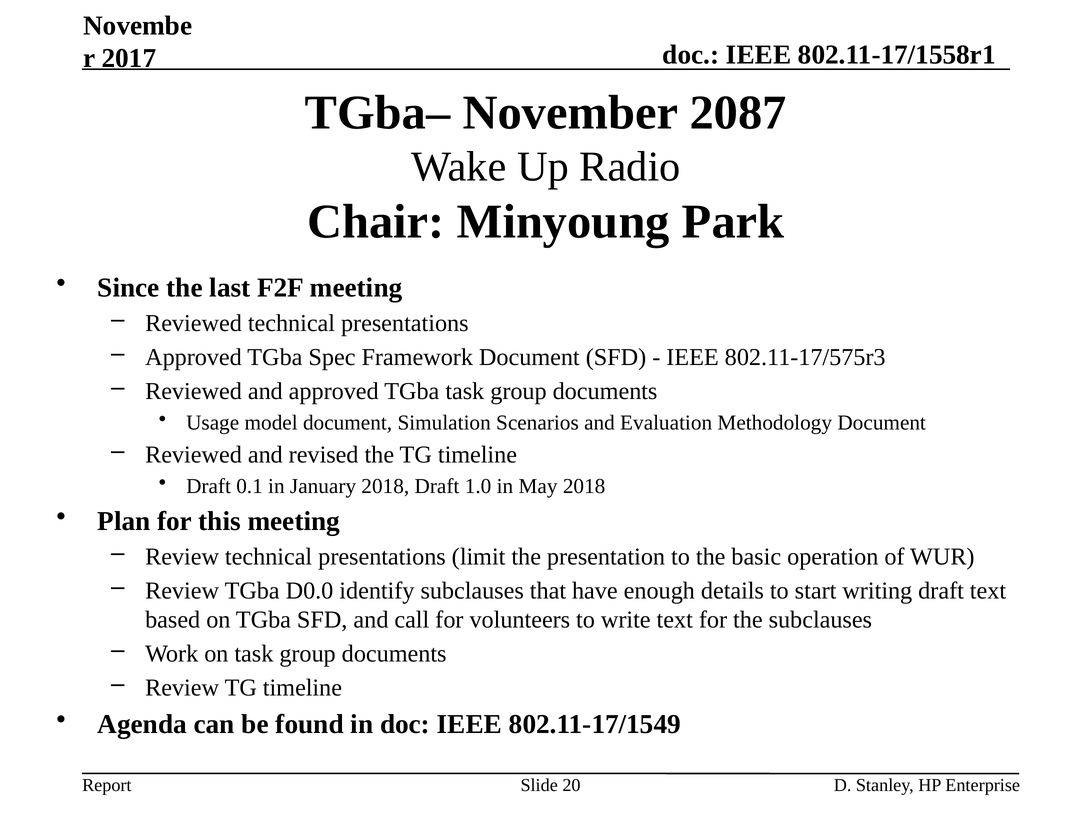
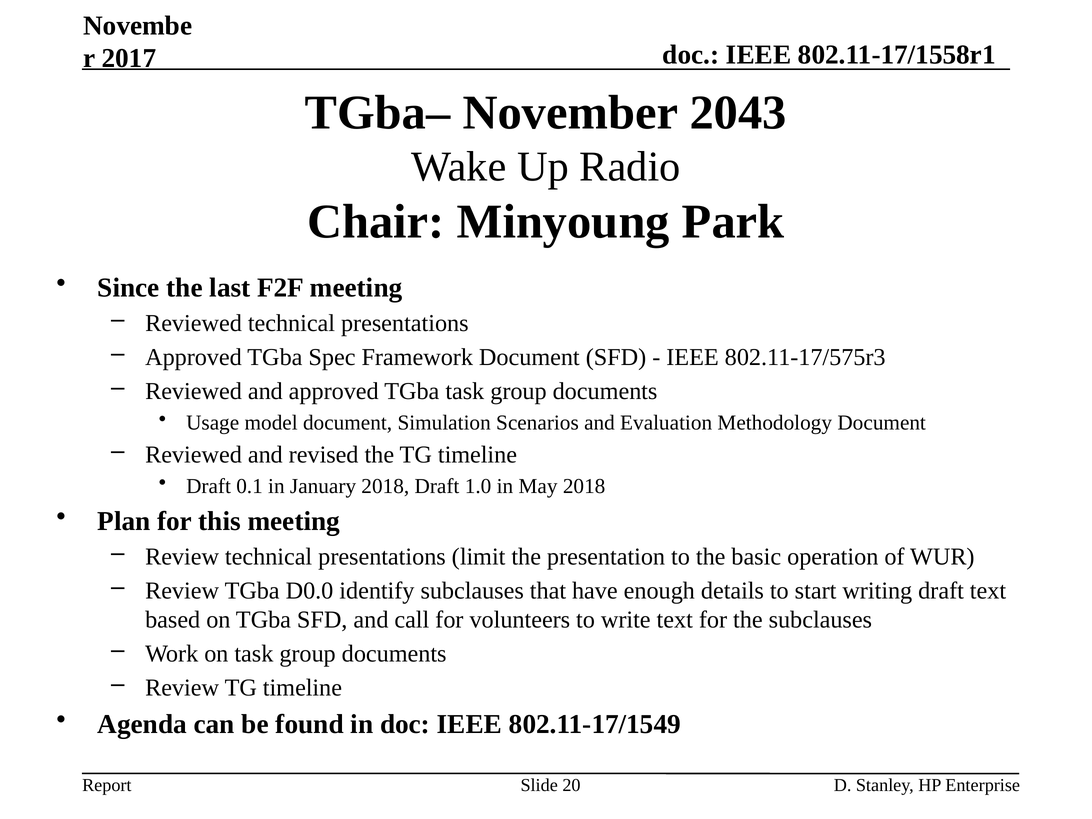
2087: 2087 -> 2043 (738, 113)
